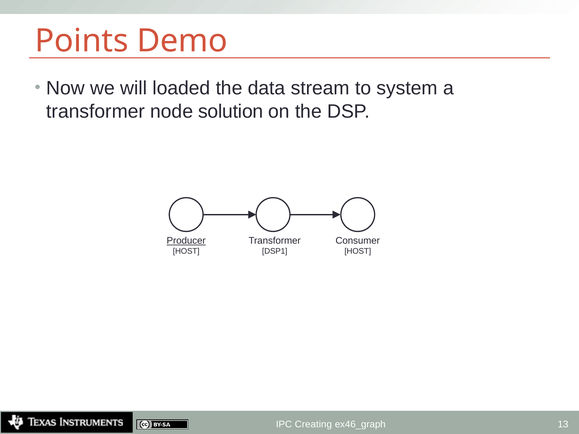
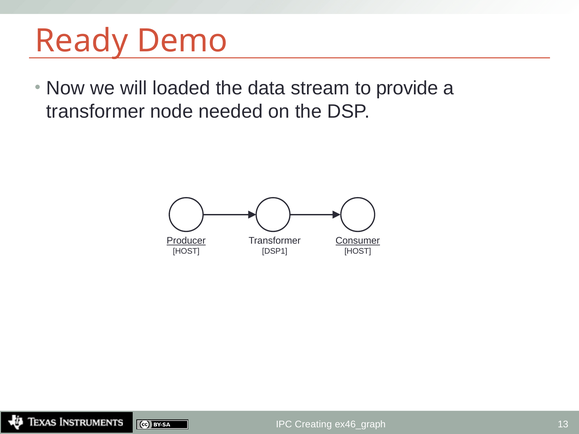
Points: Points -> Ready (81, 41)
system: system -> provide (407, 88)
solution: solution -> needed (231, 111)
Consumer underline: none -> present (358, 241)
